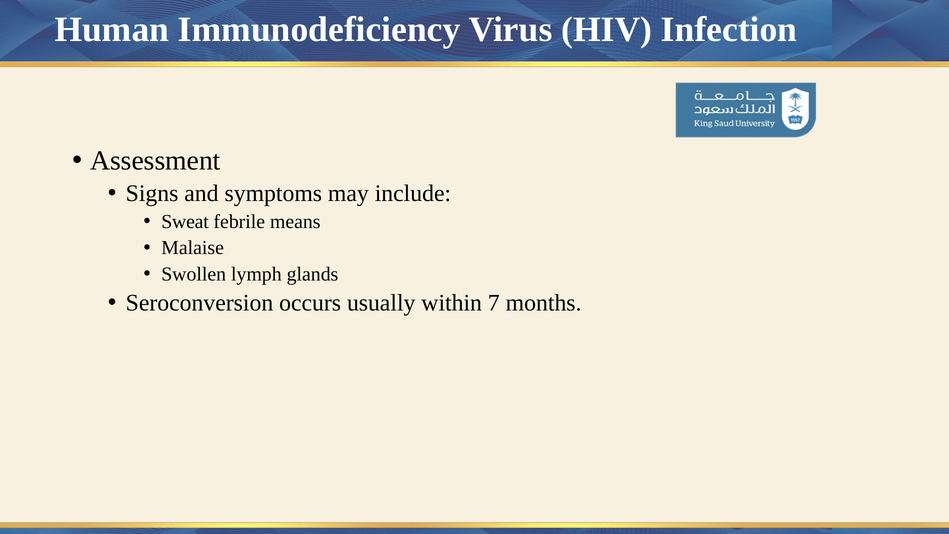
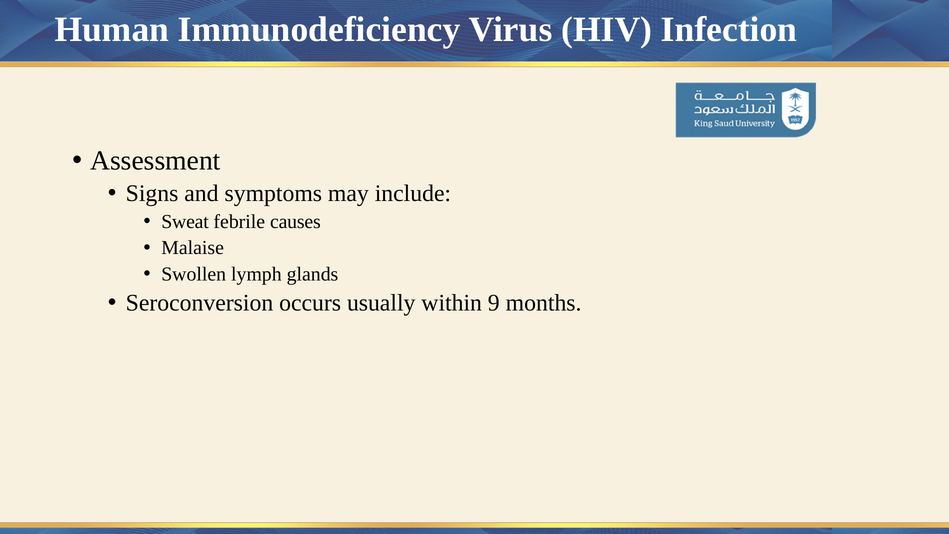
means: means -> causes (295, 222)
7: 7 -> 9 (494, 303)
